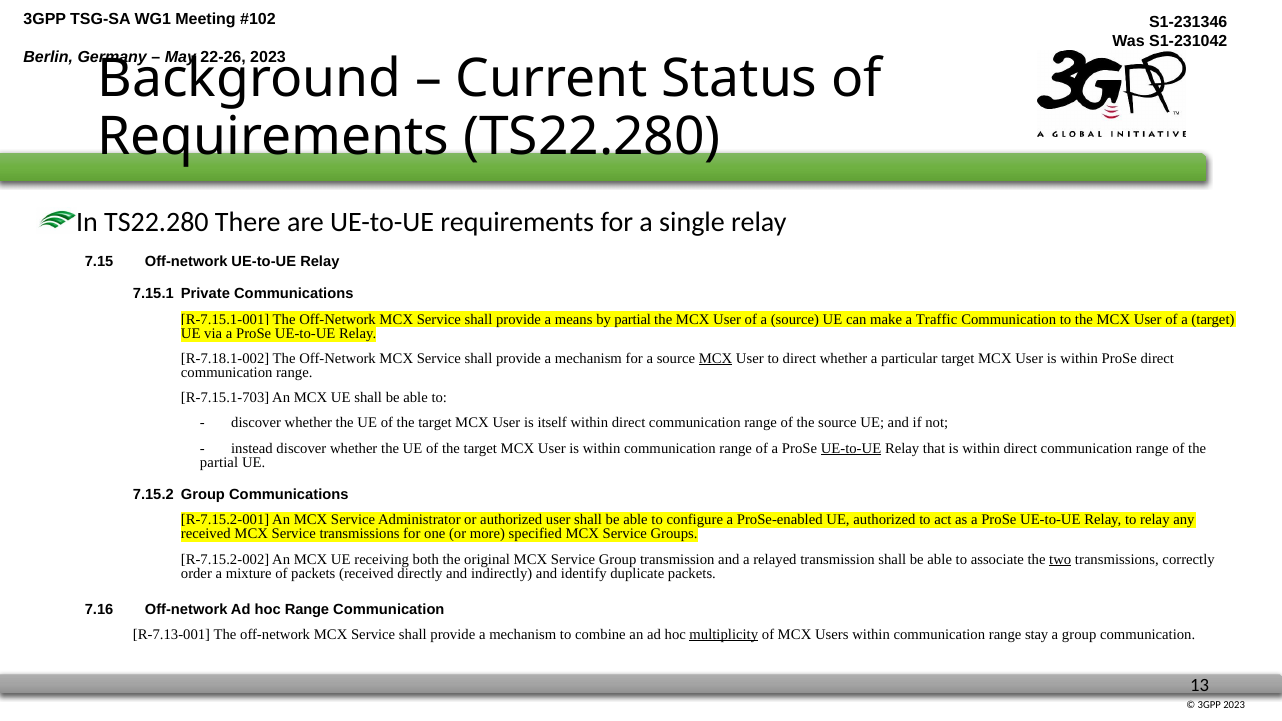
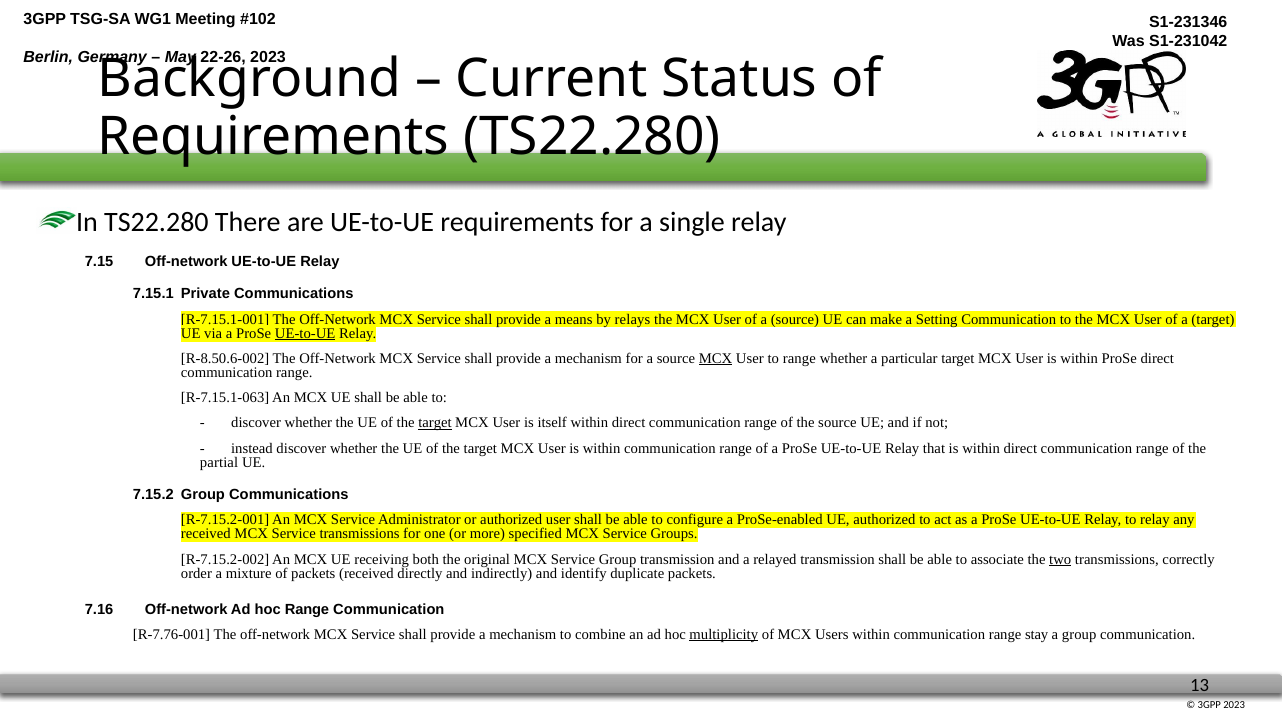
by partial: partial -> relays (633, 319)
Traffic: Traffic -> Setting (937, 319)
UE-to-UE underline: none -> present (305, 334)
R-7.18.1-002: R-7.18.1-002 -> R-8.50.6-002 (225, 359)
to direct: direct -> range (799, 359)
R-7.15.1-703: R-7.15.1-703 -> R-7.15.1-063 (225, 398)
target underline: none -> present (435, 423)
UE-to-UE underline: present -> none (851, 448)
R-7.13-001: R-7.13-001 -> R-7.76-001 (172, 635)
